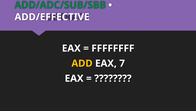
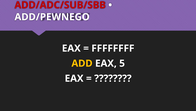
ADD/ADC/SUB/SBB colour: green -> red (60, 5)
ADD/EFFECTIVE: ADD/EFFECTIVE -> ADD/PEWNEGO (52, 17)
7: 7 -> 5 (122, 63)
